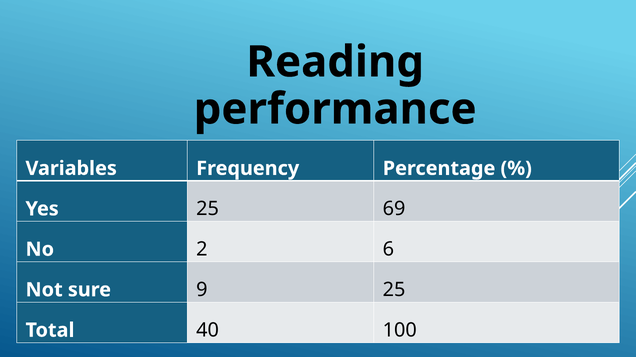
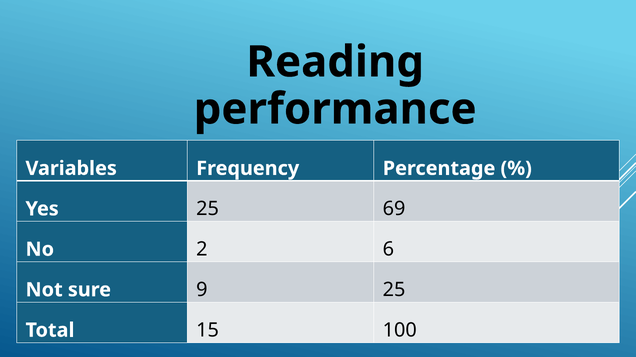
40: 40 -> 15 (208, 331)
